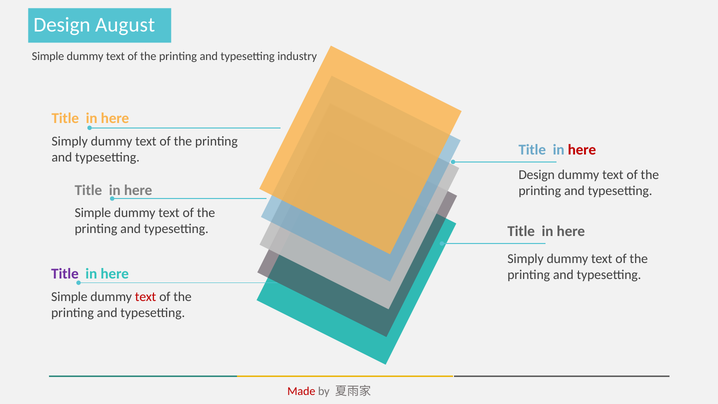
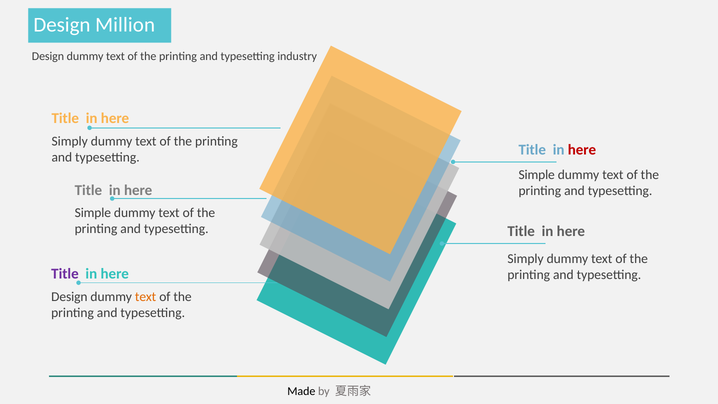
August: August -> Million (125, 25)
Simple: Simple -> Design (48, 56)
Design: Design -> Simple (537, 175)
Simple: Simple -> Design (69, 297)
text colour: red -> orange (146, 297)
Made colour: red -> black (301, 391)
